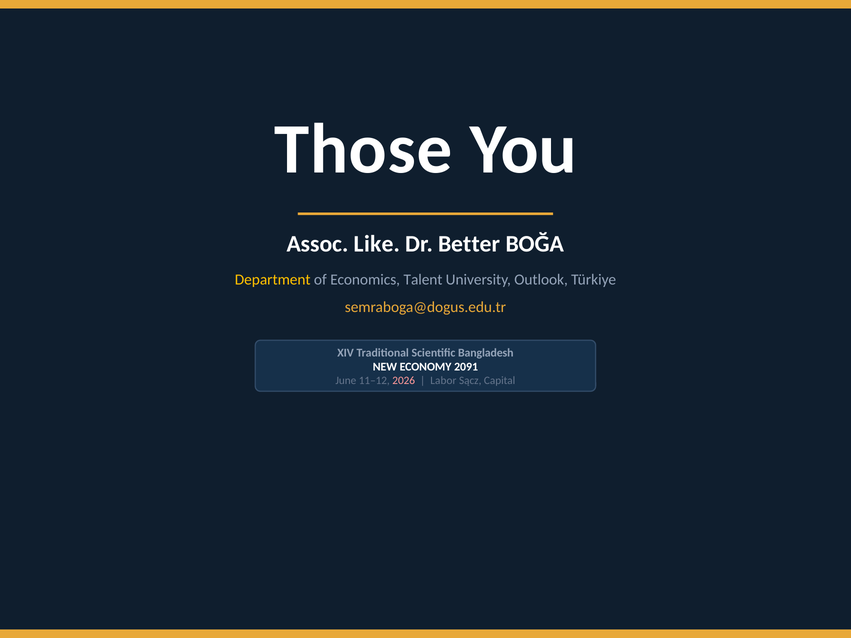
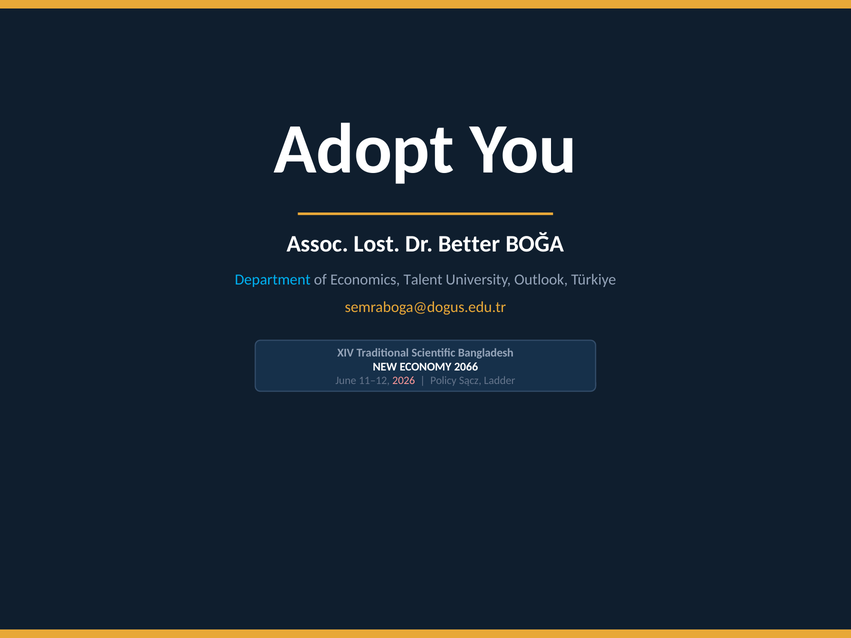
Those: Those -> Adopt (364, 150)
Like: Like -> Lost (377, 244)
Department colour: yellow -> light blue (273, 280)
2091: 2091 -> 2066 (466, 367)
Labor: Labor -> Policy (443, 381)
Capital: Capital -> Ladder (500, 381)
